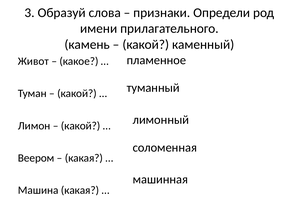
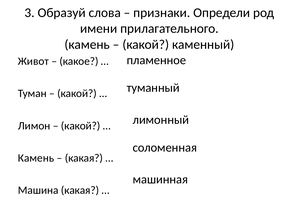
Веером: Веером -> Камень (36, 158)
